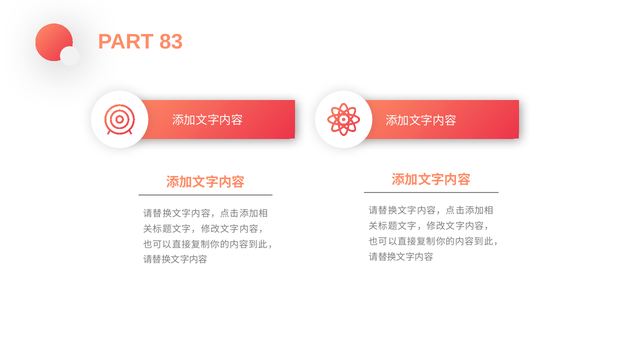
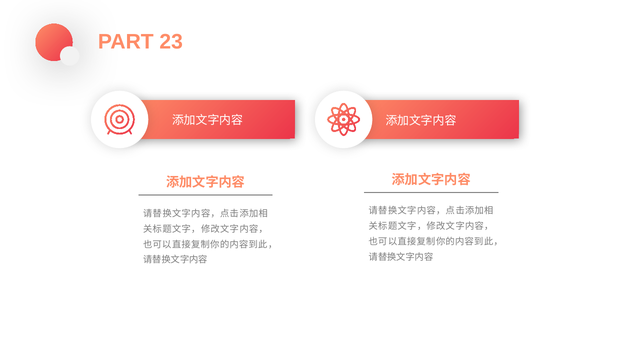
83: 83 -> 23 (171, 42)
